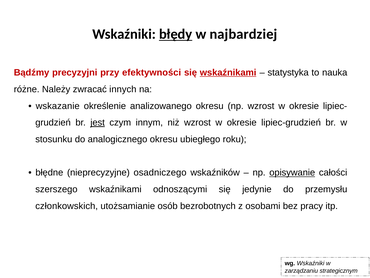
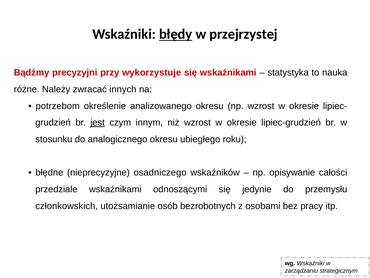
najbardziej: najbardziej -> przejrzystej (244, 34)
efektywności: efektywności -> wykorzystuje (152, 72)
wskaźnikami underline: present -> none (228, 72)
wskazanie: wskazanie -> potrzebom (58, 106)
opisywanie underline: present -> none (292, 172)
szerszego: szerszego -> przedziale (56, 189)
